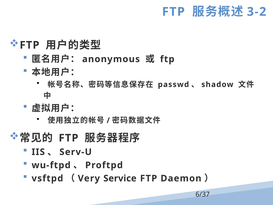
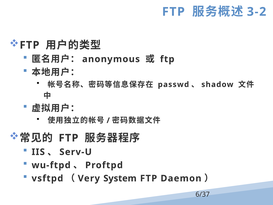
Service: Service -> System (120, 178)
